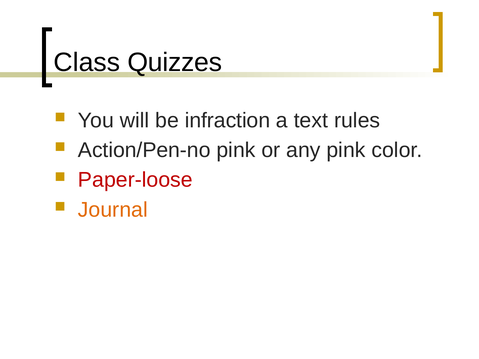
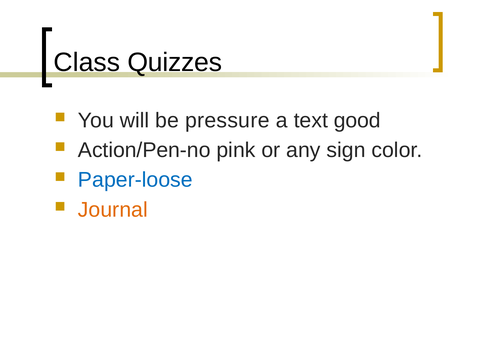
infraction: infraction -> pressure (227, 120)
rules: rules -> good (357, 120)
any pink: pink -> sign (346, 150)
Paper-loose colour: red -> blue (135, 180)
